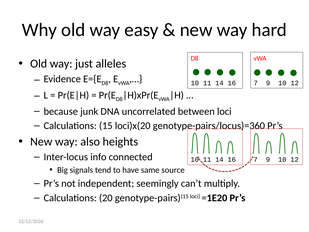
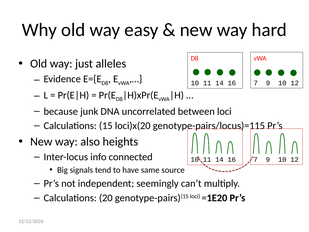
genotype-pairs/locus)=360: genotype-pairs/locus)=360 -> genotype-pairs/locus)=115 (209, 126)
